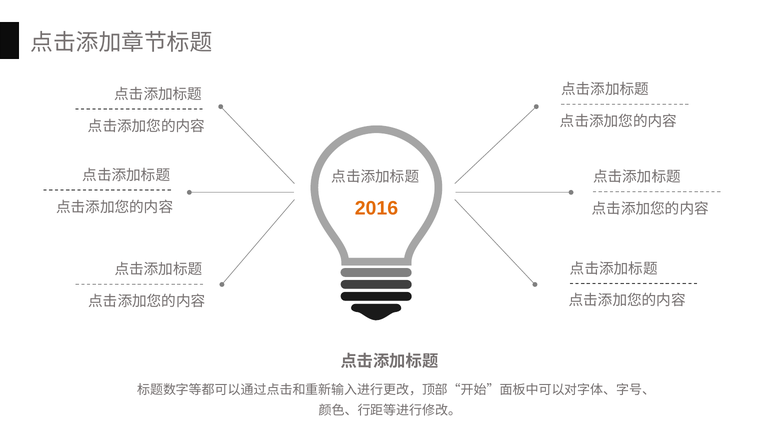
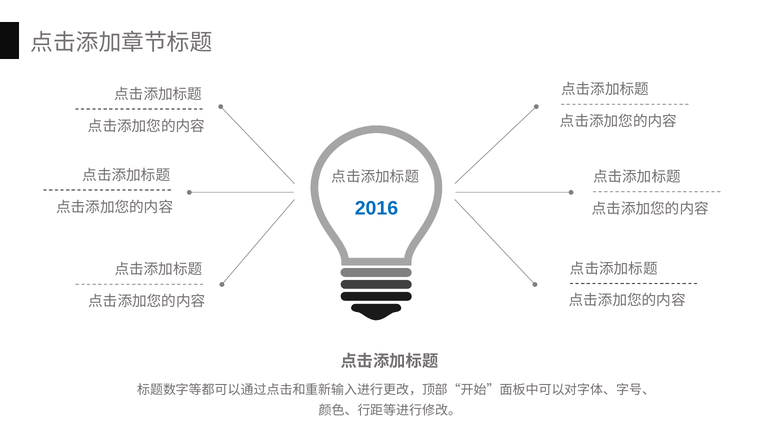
2016 colour: orange -> blue (376, 209)
